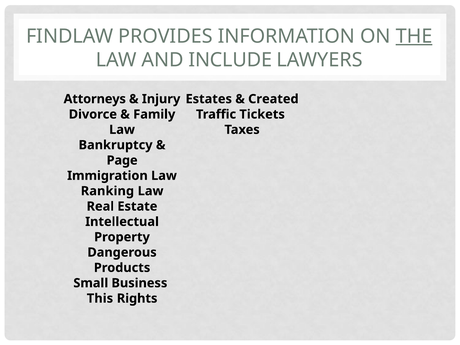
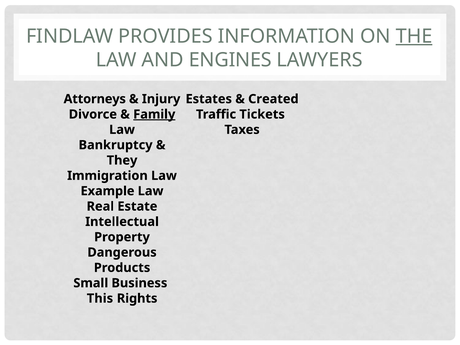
INCLUDE: INCLUDE -> ENGINES (230, 60)
Family underline: none -> present (154, 114)
Page: Page -> They (122, 160)
Ranking: Ranking -> Example (107, 191)
